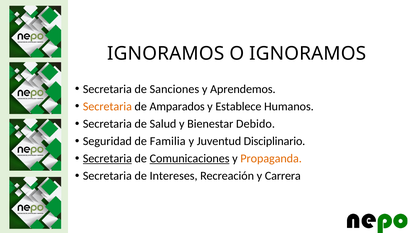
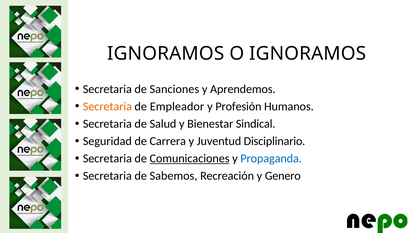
Amparados: Amparados -> Empleador (177, 106)
Establece: Establece -> Profesión (238, 106)
Debido: Debido -> Sindical (256, 124)
Familia: Familia -> Carrera (168, 141)
Secretaria underline: present -> none (107, 158)
Propaganda colour: orange -> blue (271, 158)
Intereses: Intereses -> Sabemos (174, 176)
Carrera: Carrera -> Genero (283, 176)
